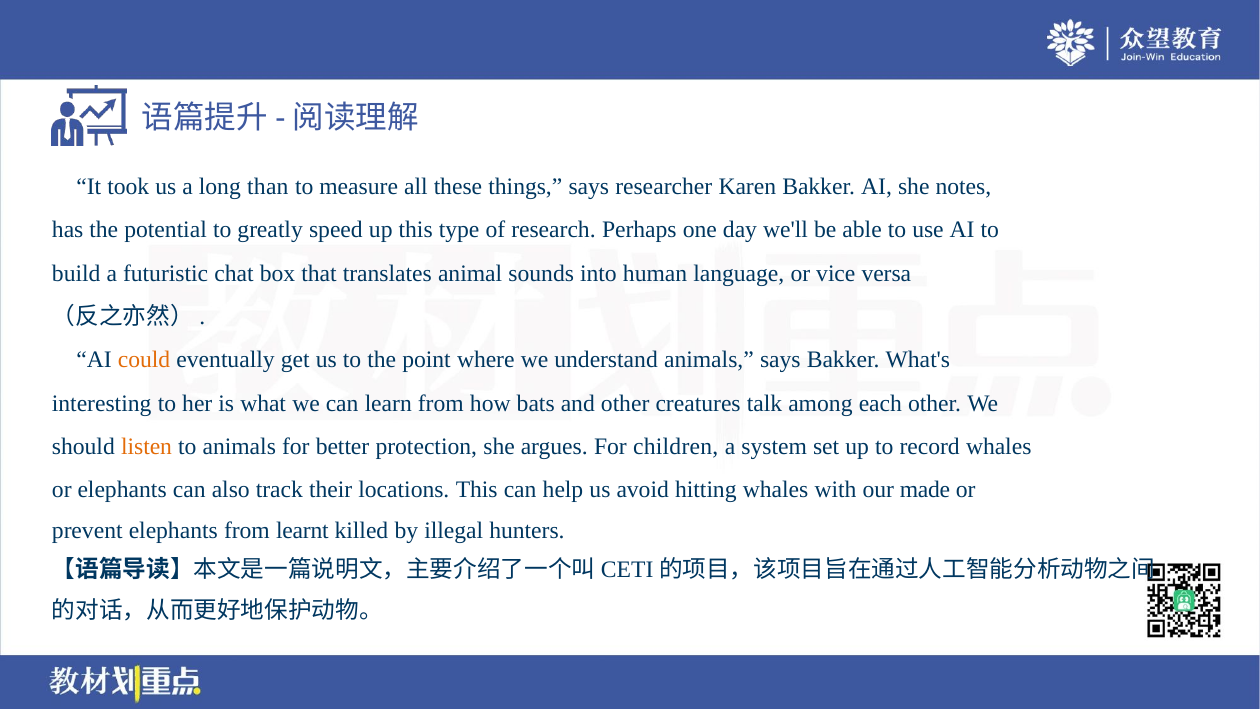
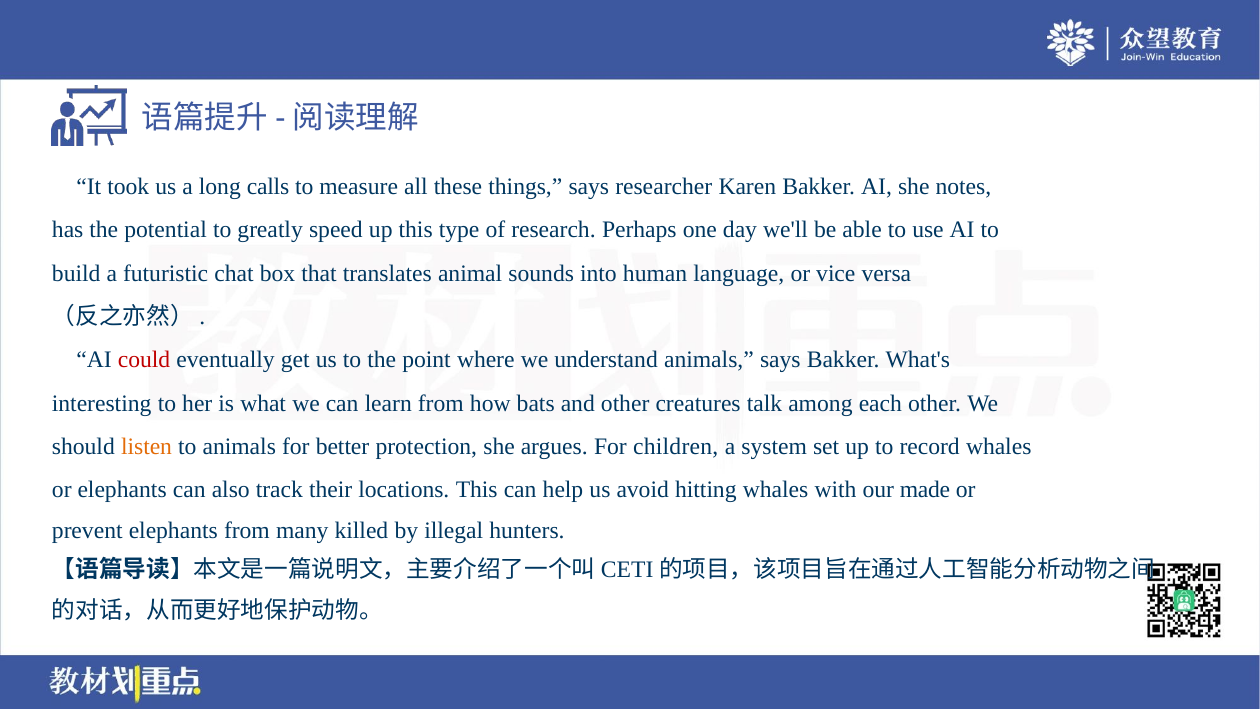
than: than -> calls (268, 187)
could colour: orange -> red (144, 360)
learnt: learnt -> many (302, 531)
